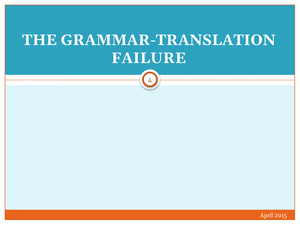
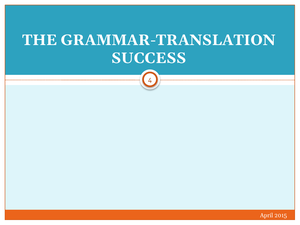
FAILURE: FAILURE -> SUCCESS (149, 58)
